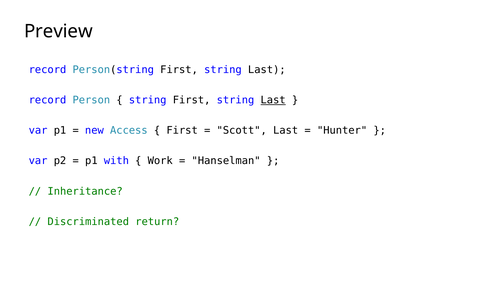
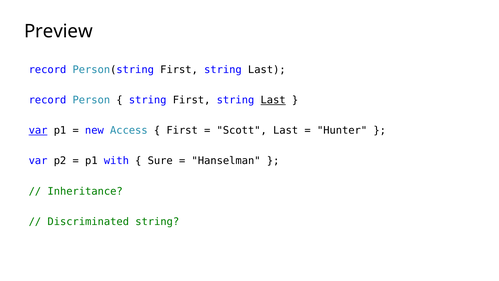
var underline: none -> present (38, 130)
Work: Work -> Sure (160, 161)
Discriminated return: return -> string (157, 221)
